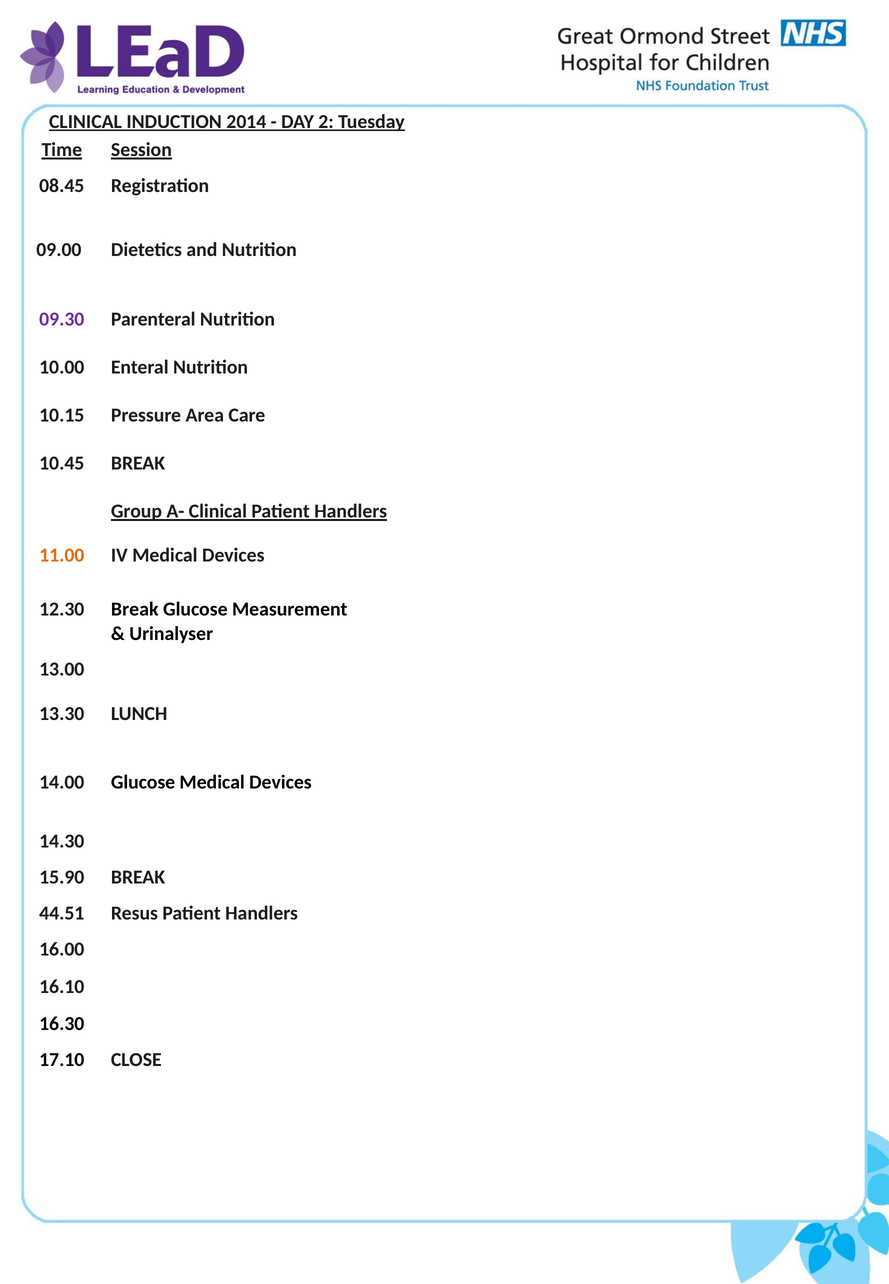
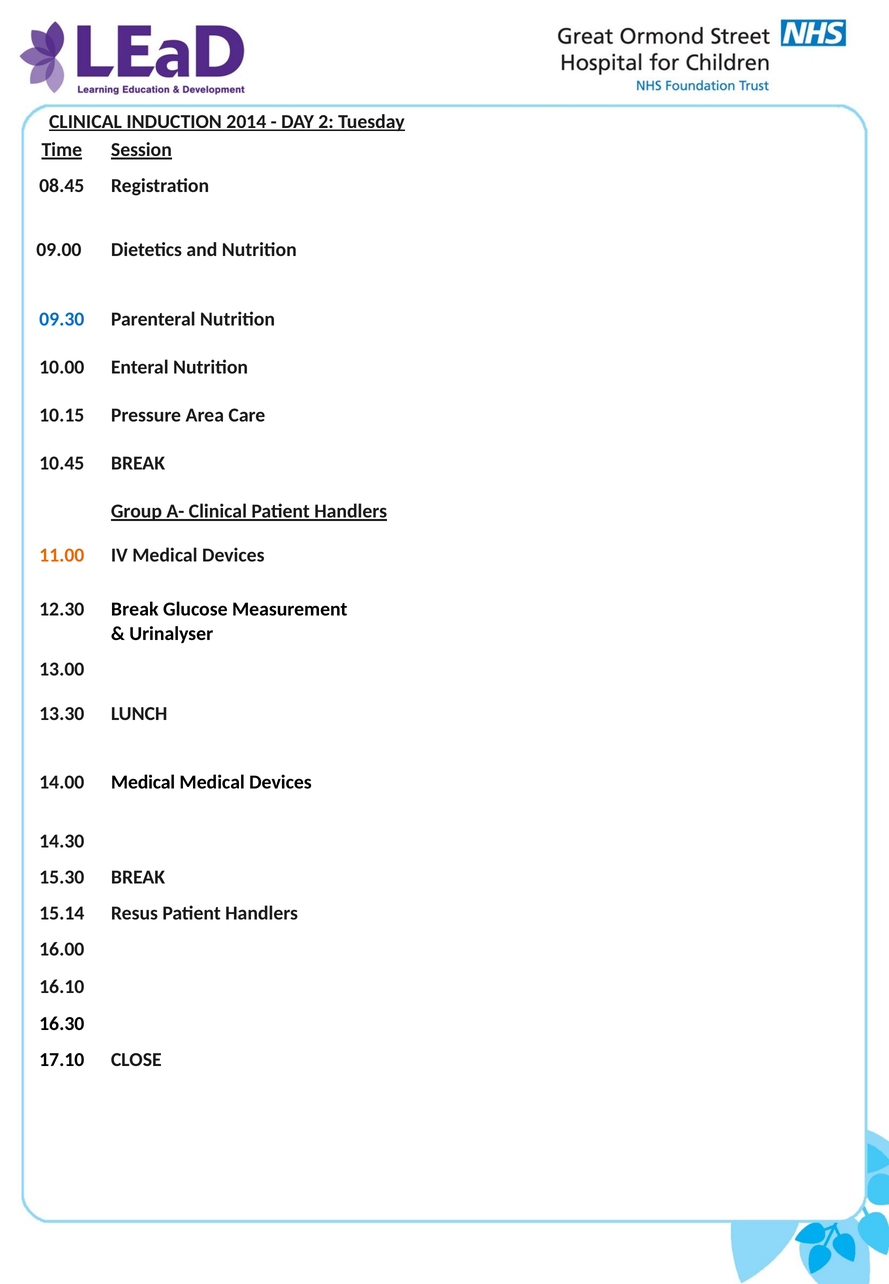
09.30 colour: purple -> blue (62, 319)
14.00 Glucose: Glucose -> Medical (143, 782)
15.90: 15.90 -> 15.30 (62, 877)
44.51: 44.51 -> 15.14 (62, 913)
